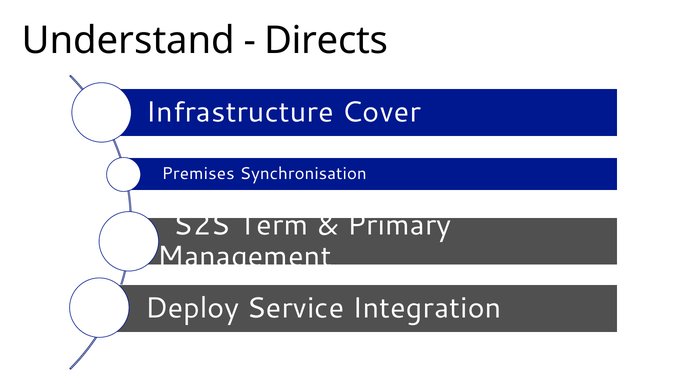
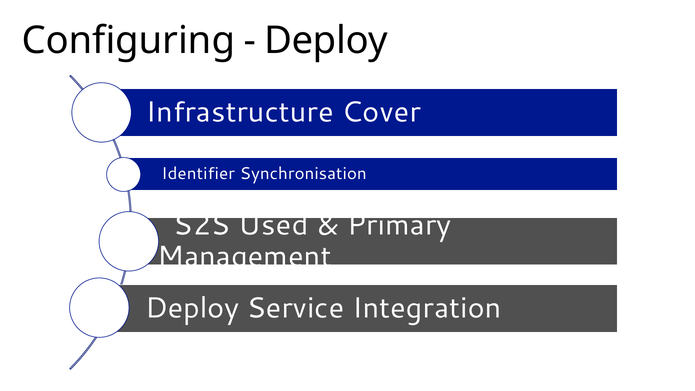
Understand: Understand -> Configuring (128, 40)
Directs: Directs -> Deploy (326, 40)
Premises: Premises -> Identifier (198, 174)
Term: Term -> Used (273, 225)
